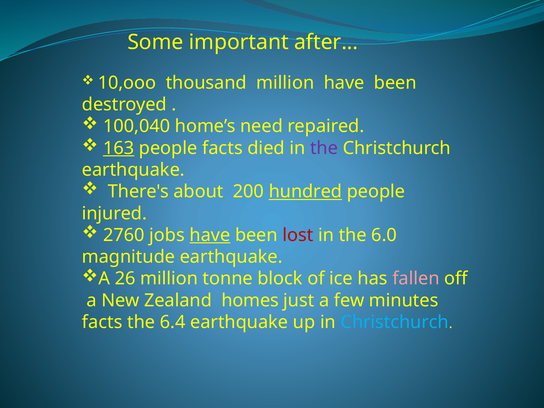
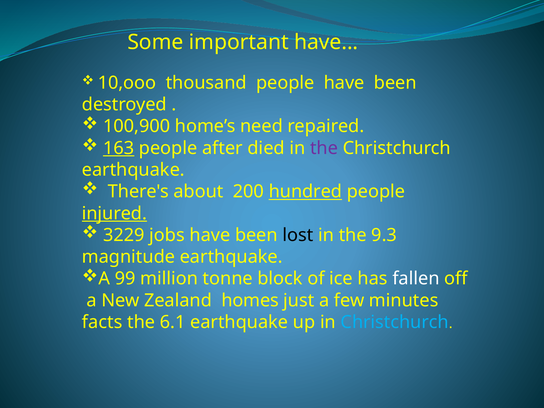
important after: after -> have (326, 42)
thousand million: million -> people (285, 83)
100,040: 100,040 -> 100,900 (137, 126)
people facts: facts -> after (222, 148)
injured underline: none -> present (114, 213)
2760: 2760 -> 3229 (124, 235)
have underline: present -> none (210, 235)
lost colour: red -> black (298, 235)
6.0: 6.0 -> 9.3 (384, 235)
26: 26 -> 99 (125, 279)
fallen colour: pink -> white (416, 279)
6.4: 6.4 -> 6.1 (173, 322)
